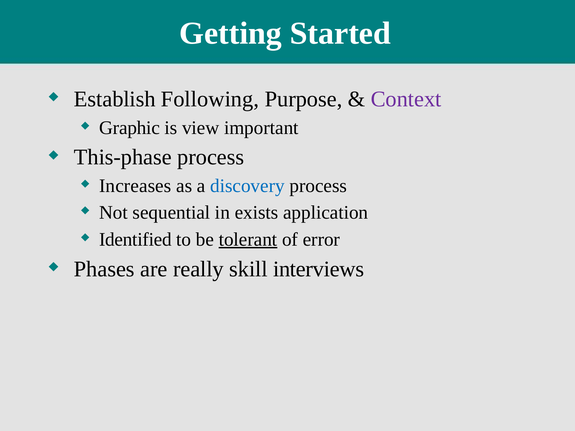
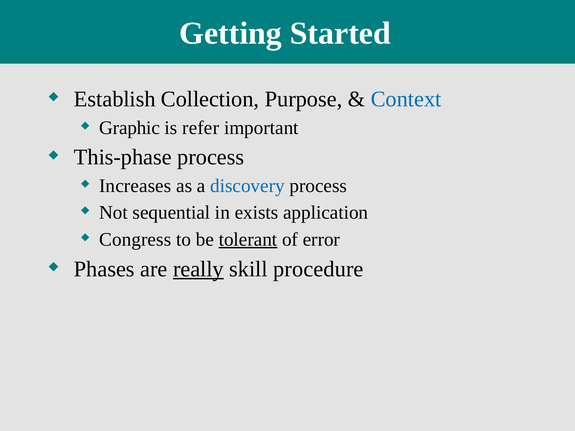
Following: Following -> Collection (210, 99)
Context colour: purple -> blue (406, 99)
view: view -> refer (201, 128)
Identified: Identified -> Congress (135, 240)
really underline: none -> present (198, 269)
interviews: interviews -> procedure (318, 269)
